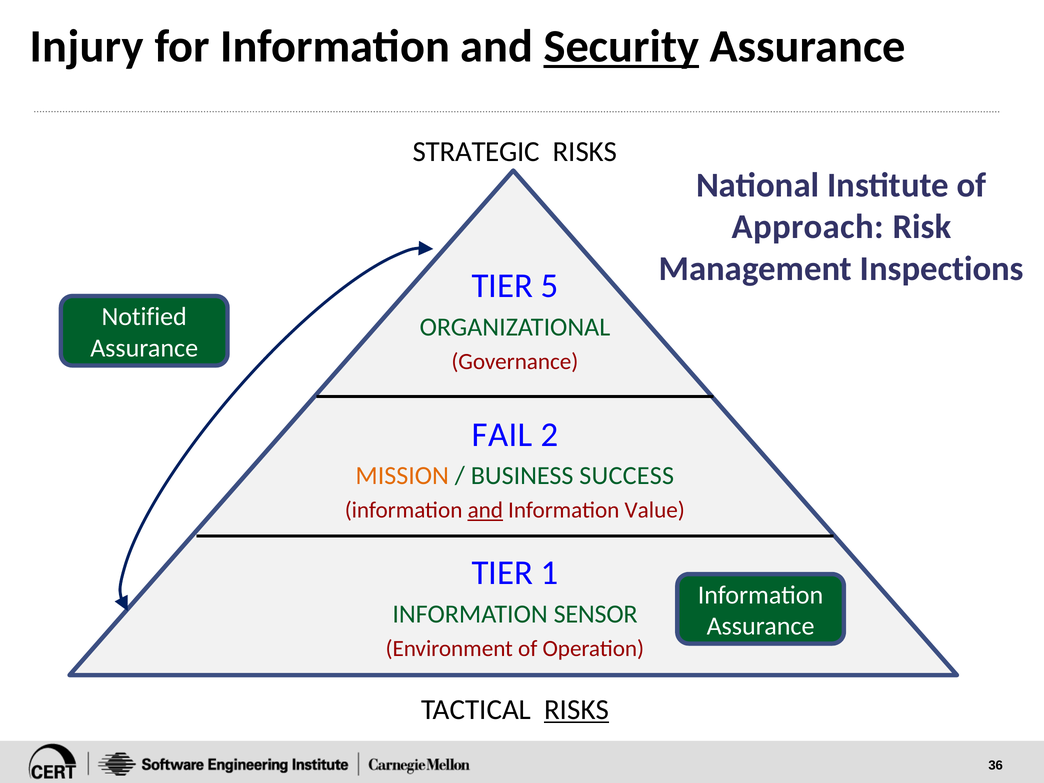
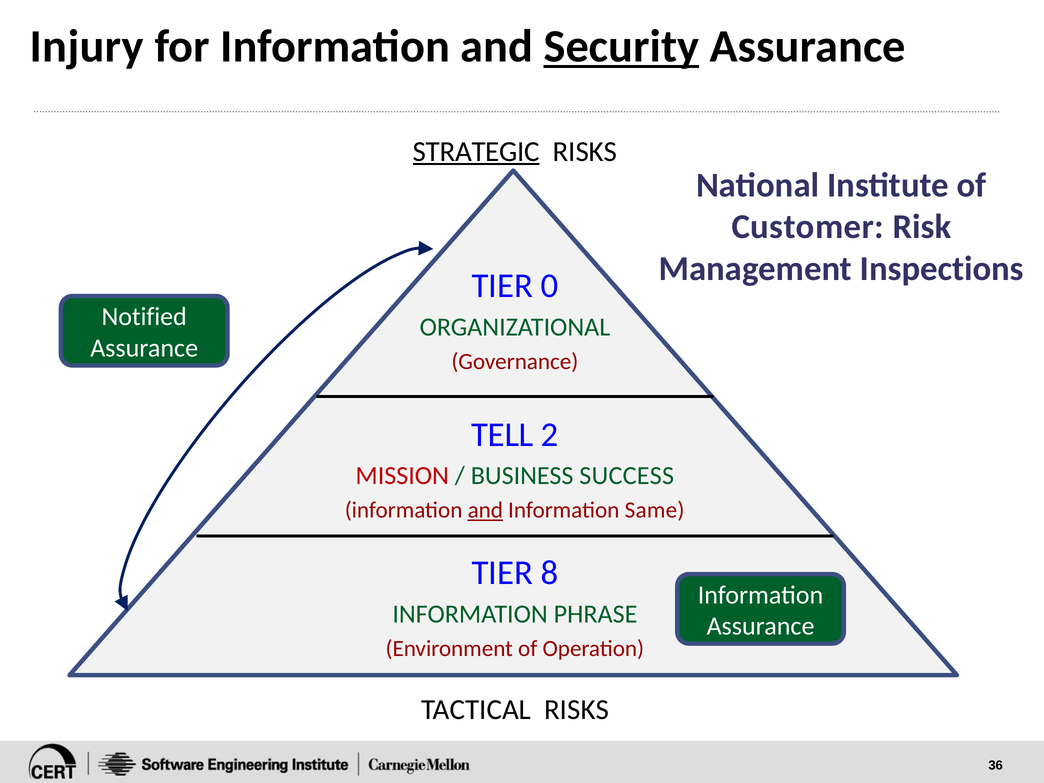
STRATEGIC underline: none -> present (476, 152)
Approach: Approach -> Customer (808, 227)
5: 5 -> 0 (550, 286)
FAIL: FAIL -> TELL (502, 435)
MISSION colour: orange -> red (402, 475)
Value: Value -> Same (655, 510)
1: 1 -> 8 (550, 573)
SENSOR: SENSOR -> PHRASE (596, 614)
RISKS underline: present -> none (577, 710)
